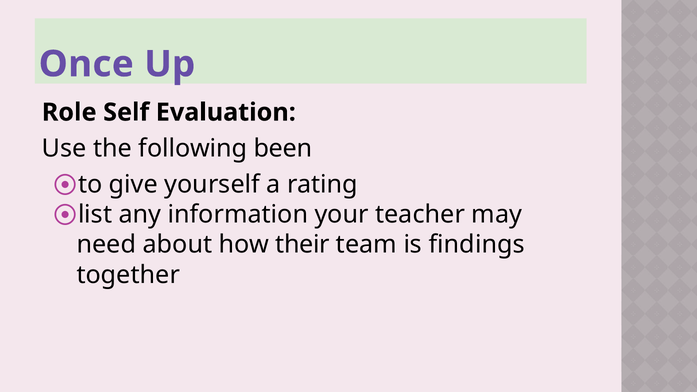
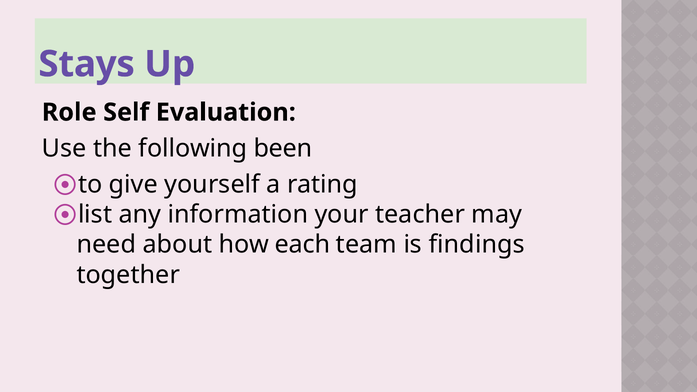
Once: Once -> Stays (87, 64)
their: their -> each (303, 245)
